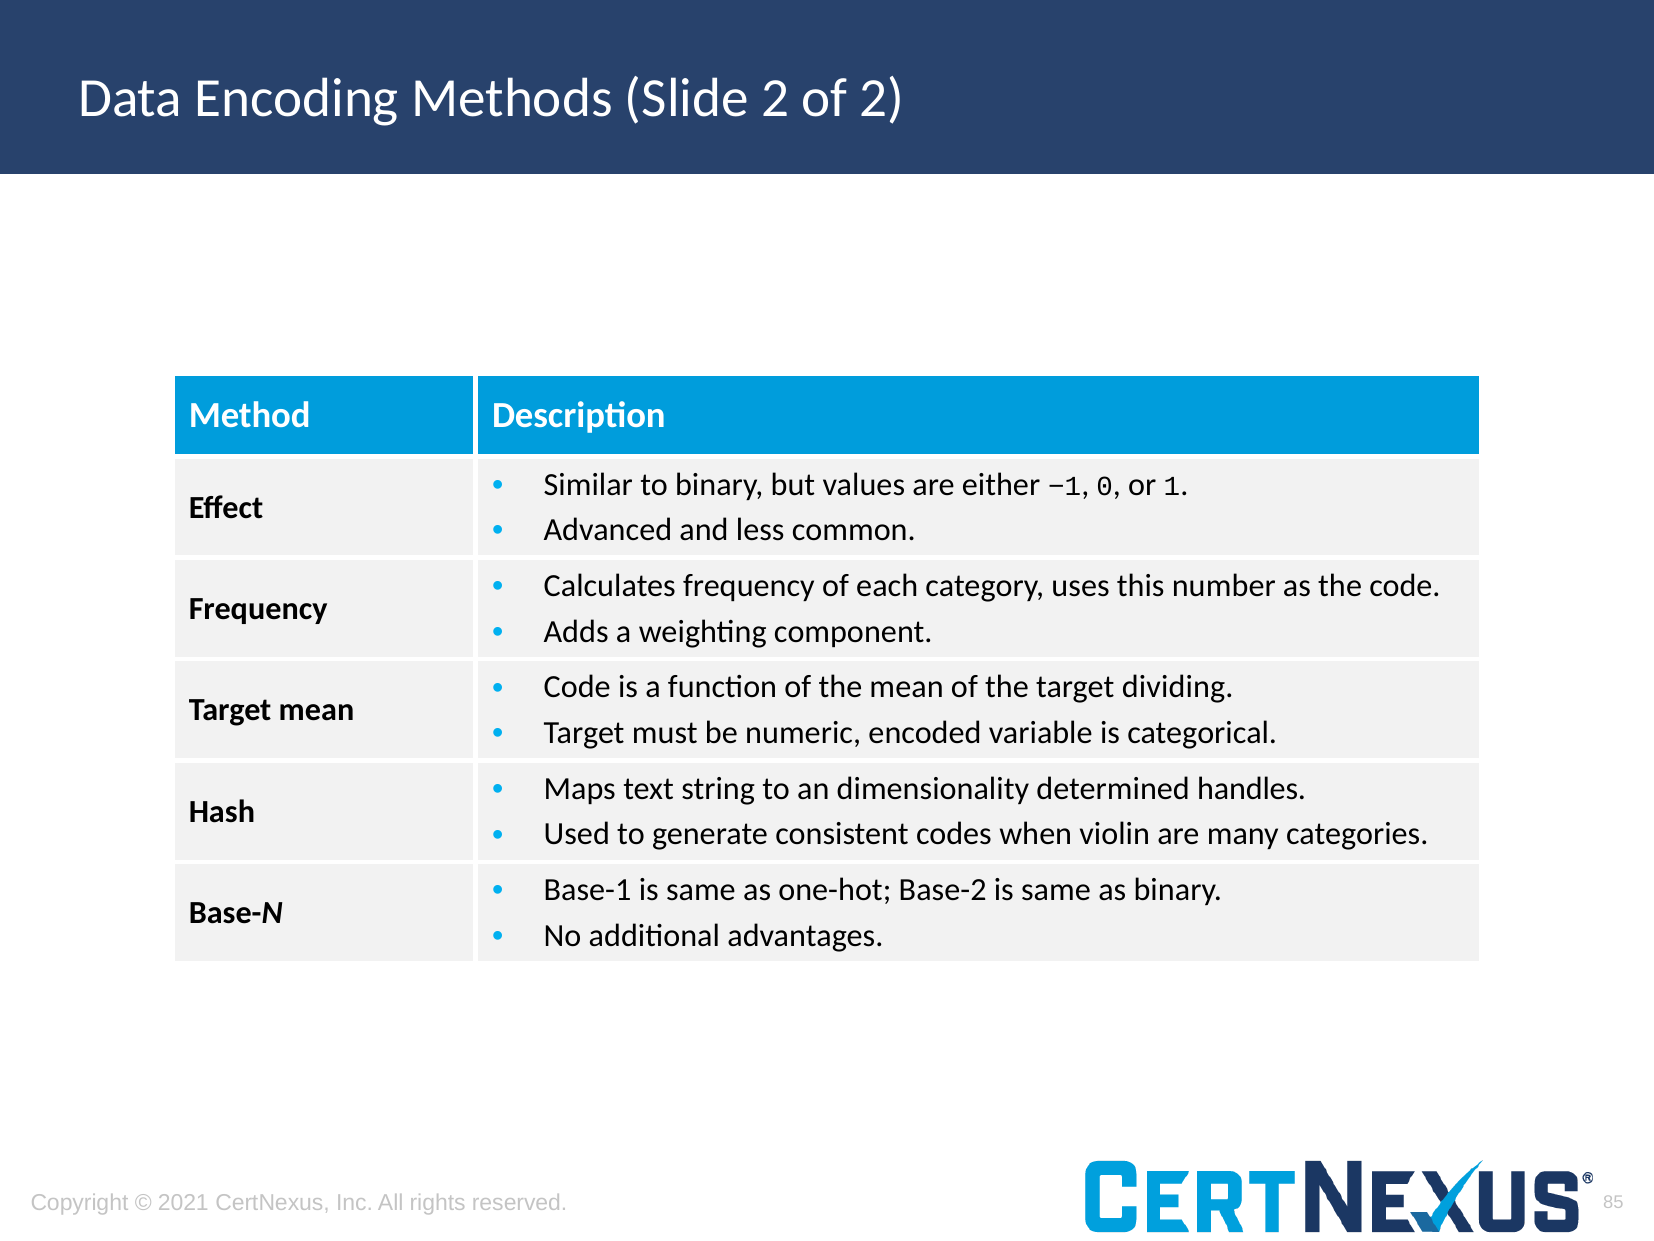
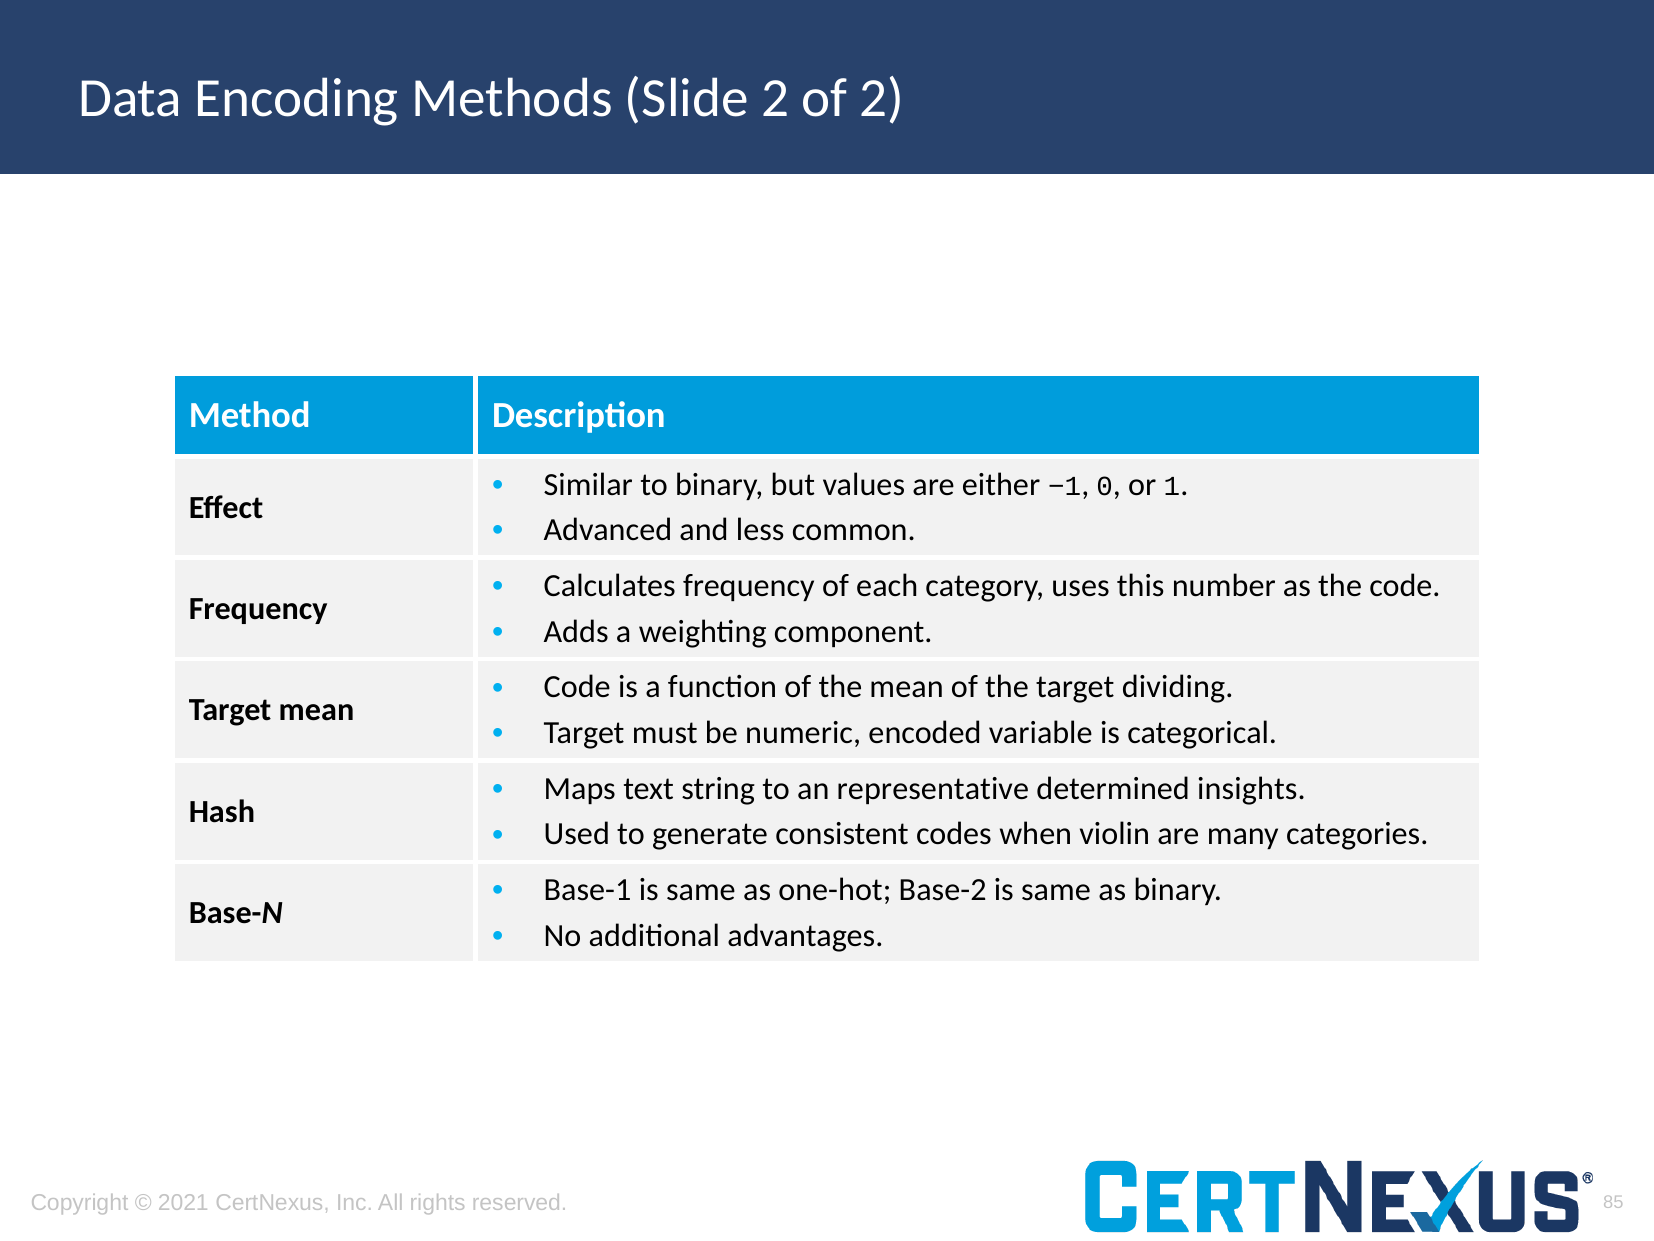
dimensionality: dimensionality -> representative (933, 788)
handles: handles -> insights (1251, 788)
